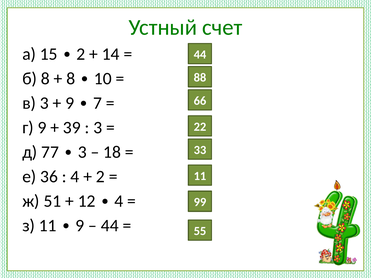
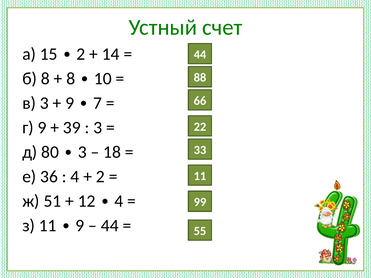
77: 77 -> 80 (50, 152)
